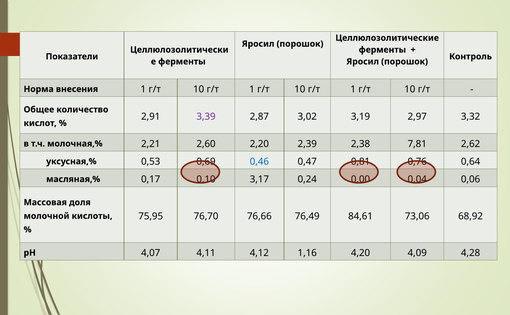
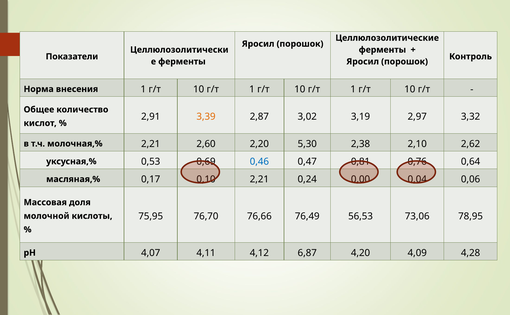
3,39 colour: purple -> orange (206, 116)
2,39: 2,39 -> 5,30 (307, 144)
7,81: 7,81 -> 2,10 (417, 144)
3,17: 3,17 -> 2,21 (259, 179)
84,61: 84,61 -> 56,53 (361, 216)
68,92: 68,92 -> 78,95 (471, 216)
1,16: 1,16 -> 6,87 (307, 252)
